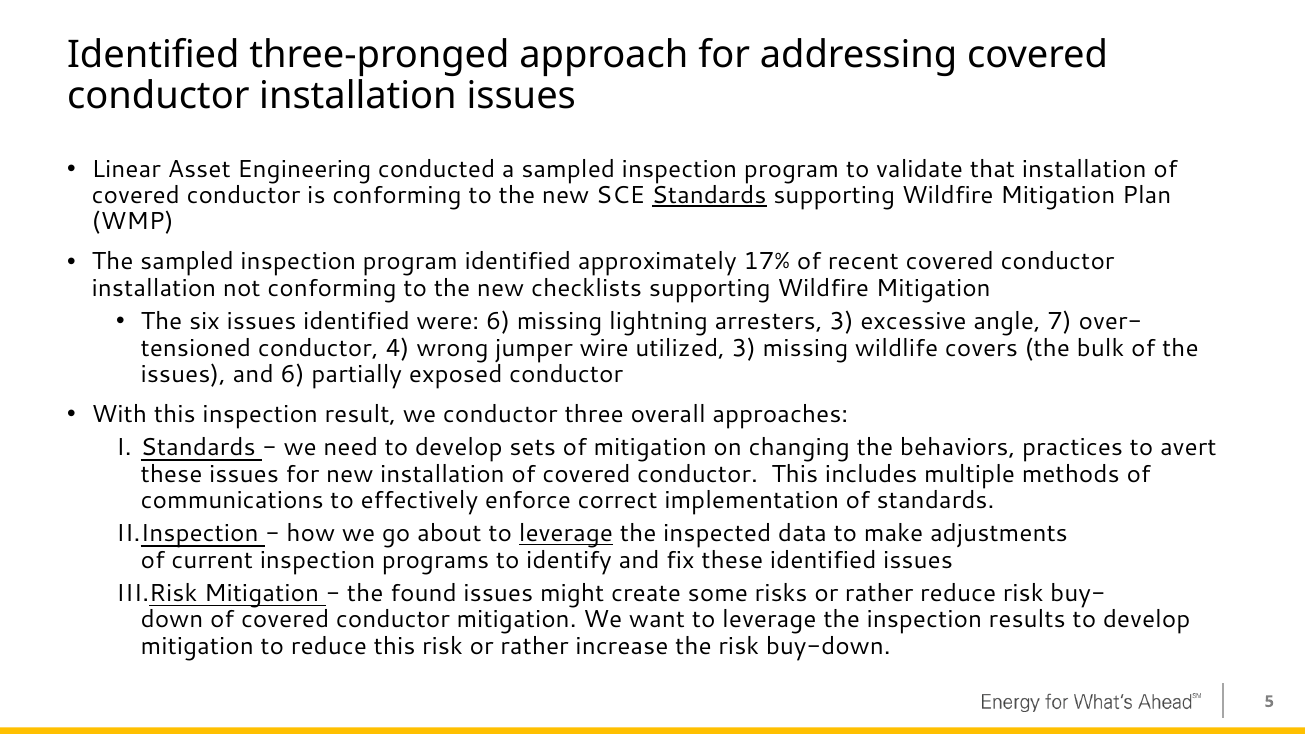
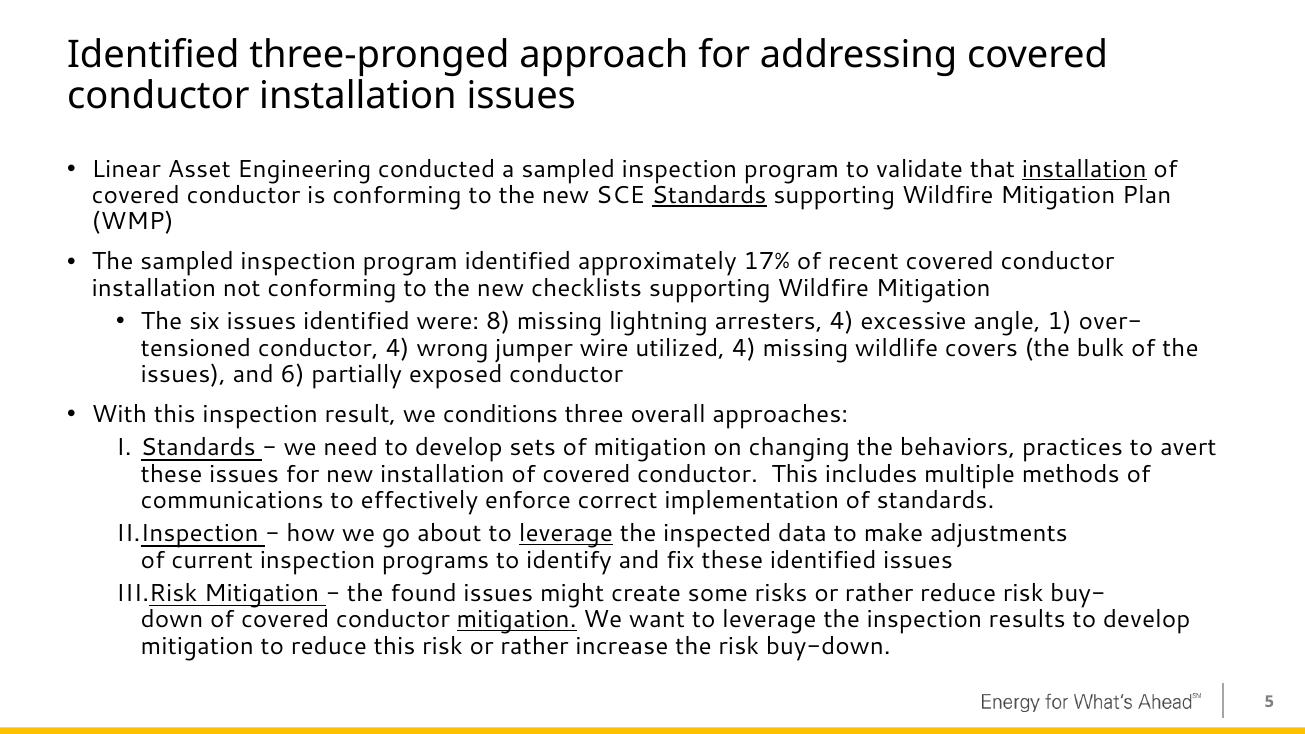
installation underline: none -> present (1084, 169)
were 6: 6 -> 8 (498, 322)
arresters 3: 3 -> 4 (841, 322)
7: 7 -> 1 (1060, 322)
utilized 3: 3 -> 4 (744, 348)
we conductor: conductor -> conditions (500, 414)
mitigation underline: none -> present (517, 620)
